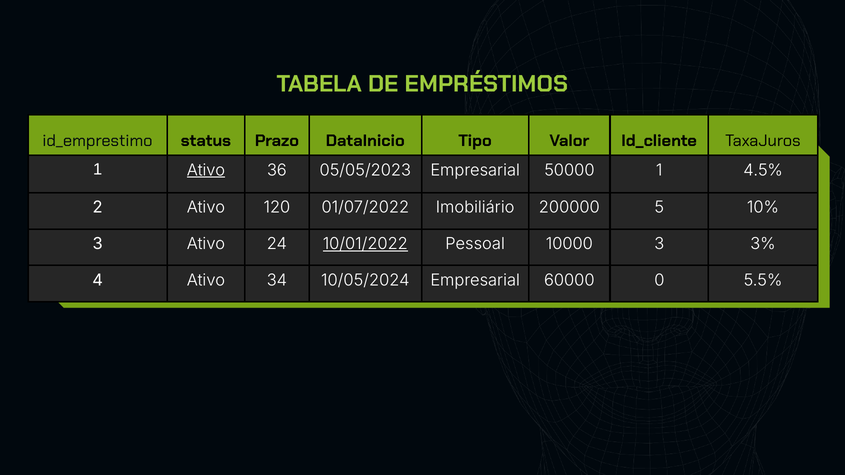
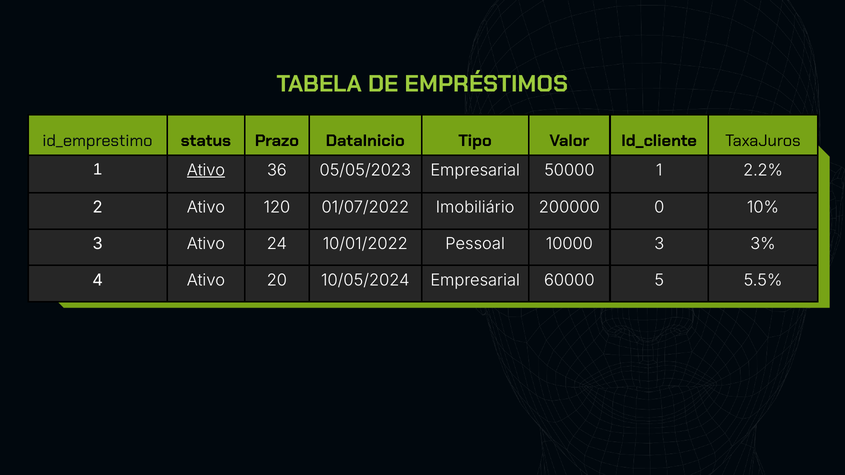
4.5%: 4.5% -> 2.2% (763, 170)
5: 5 -> 0 (659, 208)
10/01/2022 underline: present -> none (365, 244)
34: 34 -> 20 (277, 280)
0: 0 -> 5 (659, 280)
